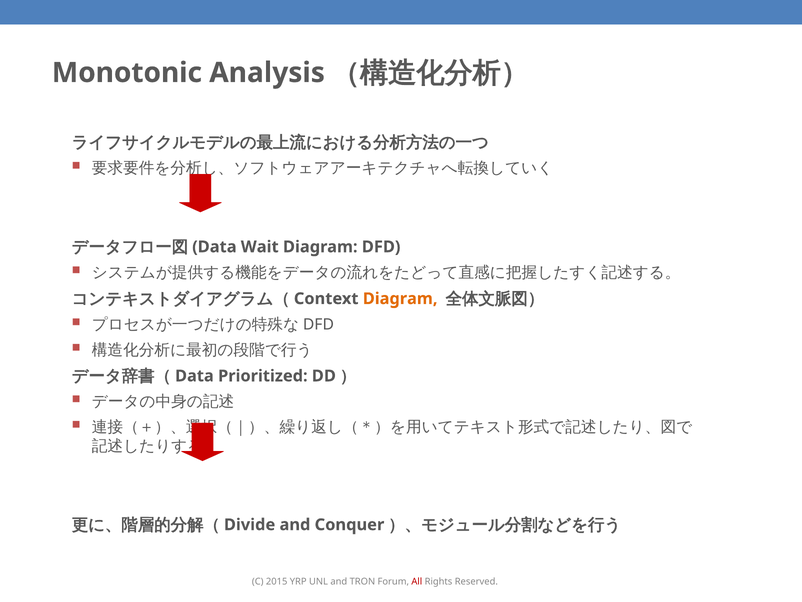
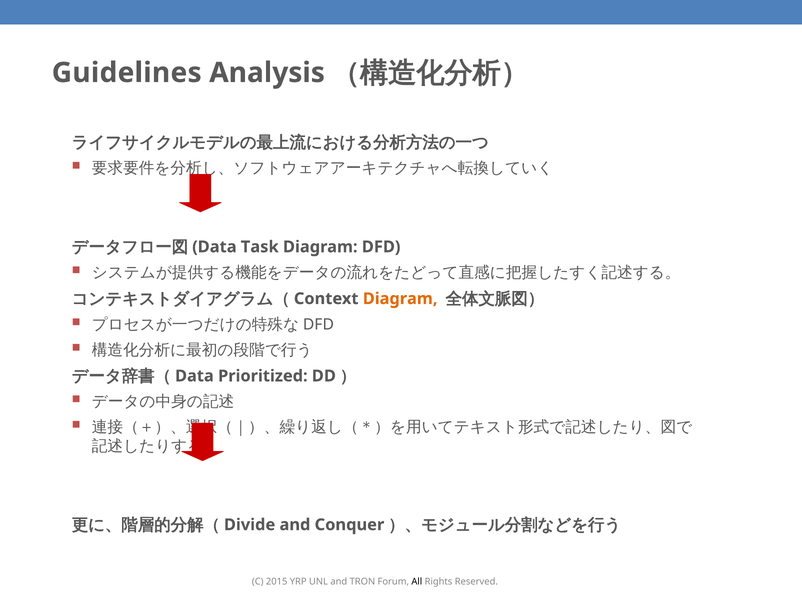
Monotonic: Monotonic -> Guidelines (127, 73)
Wait: Wait -> Task (260, 247)
All colour: red -> black (417, 581)
